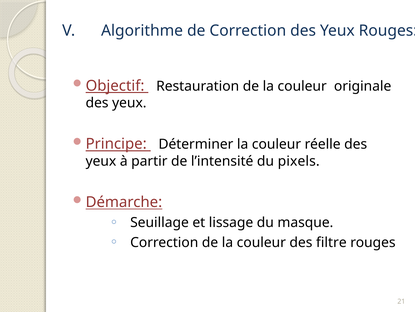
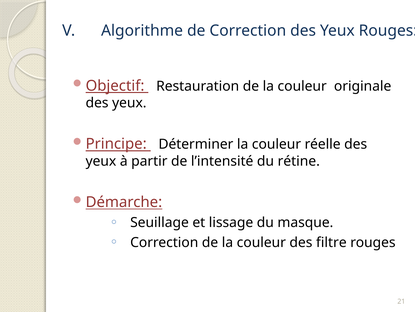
pixels: pixels -> rétine (299, 161)
